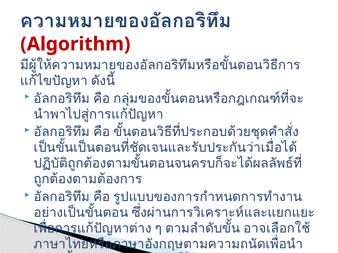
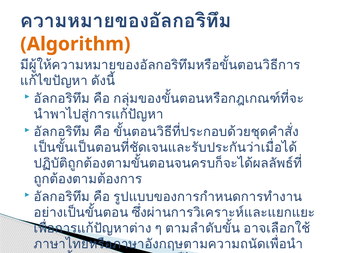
Algorithm colour: red -> orange (75, 44)
